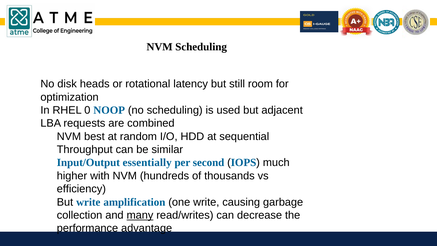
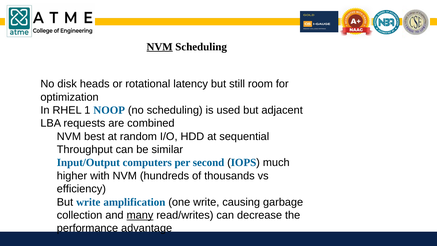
NVM underline: none -> present (160, 47)
0: 0 -> 1 (87, 110)
essentially: essentially -> computers (147, 163)
